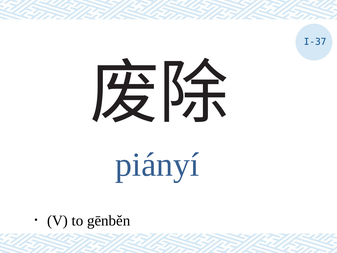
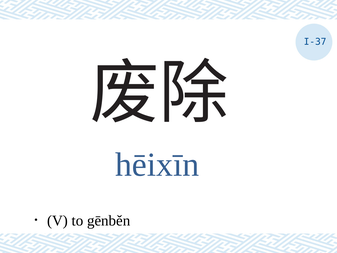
piányí: piányí -> hēixīn (157, 165)
